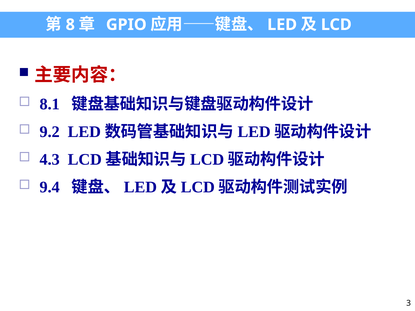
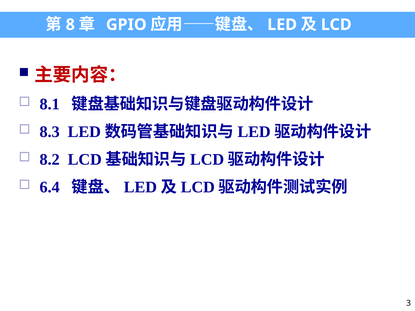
9.2: 9.2 -> 8.3 (50, 132)
4.3: 4.3 -> 8.2 (50, 160)
9.4: 9.4 -> 6.4 (50, 187)
